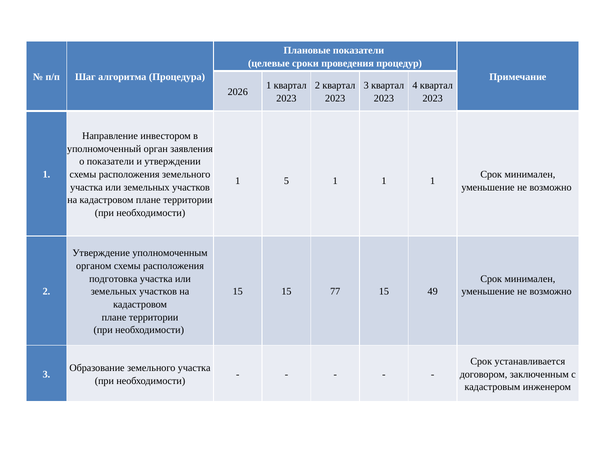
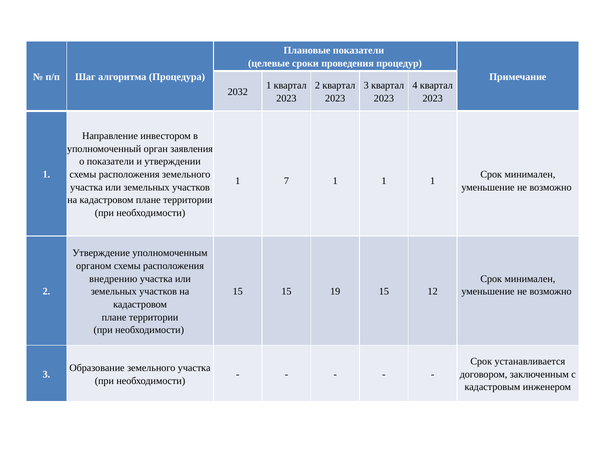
2026: 2026 -> 2032 (238, 92)
5: 5 -> 7 (286, 181)
подготовка: подготовка -> внедрению (113, 279)
77: 77 -> 19 (335, 292)
49: 49 -> 12 (433, 292)
